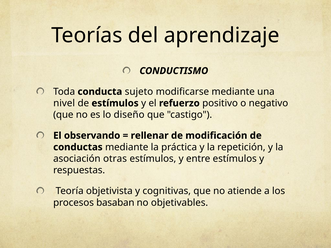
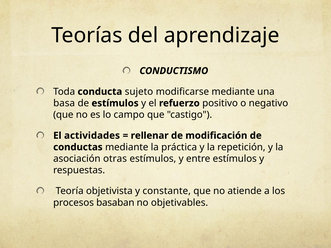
nivel: nivel -> basa (64, 103)
diseño: diseño -> campo (129, 115)
observando: observando -> actividades (92, 136)
cognitivas: cognitivas -> constante (167, 191)
